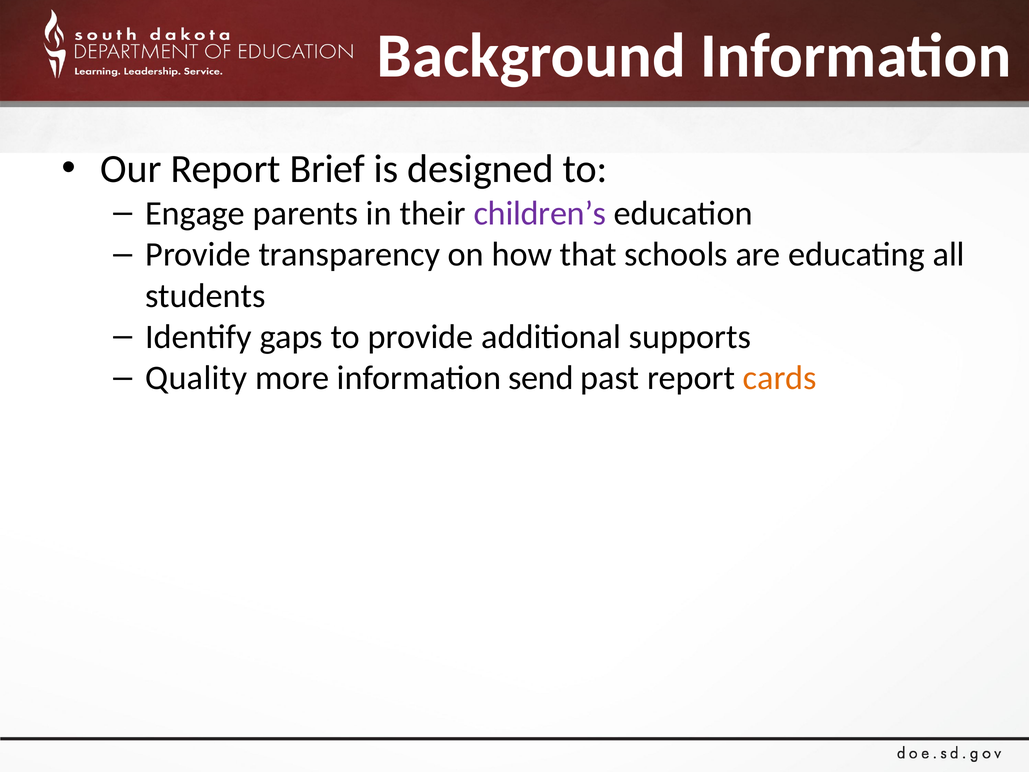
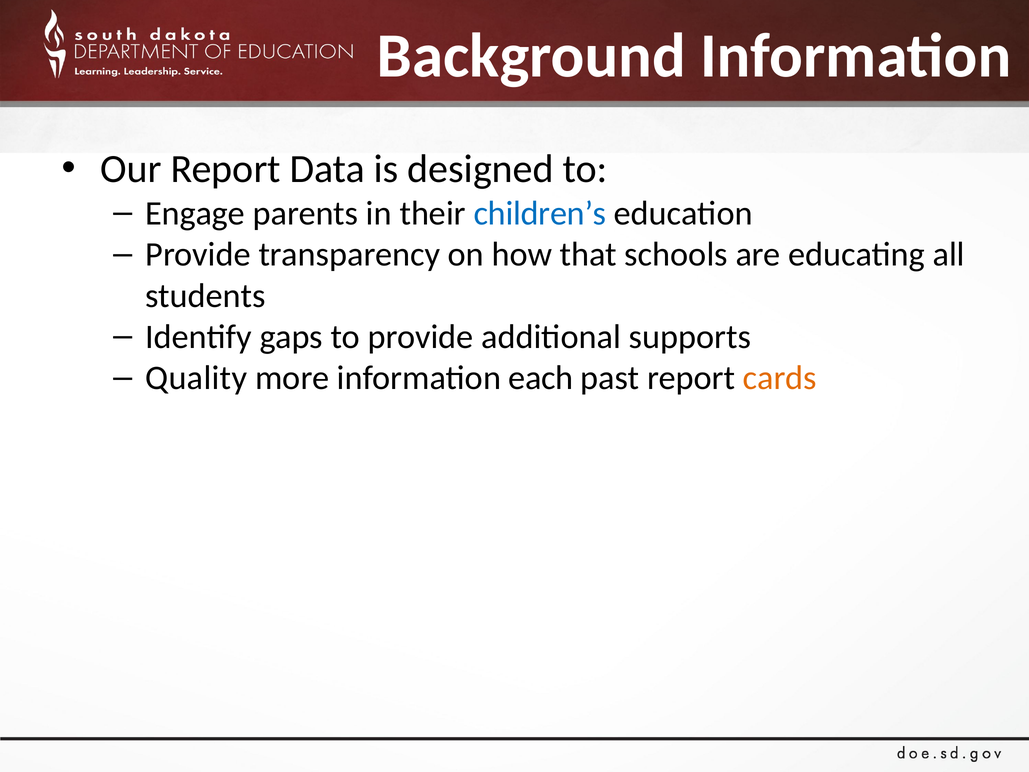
Brief: Brief -> Data (327, 169)
children’s colour: purple -> blue (540, 213)
send: send -> each (541, 378)
